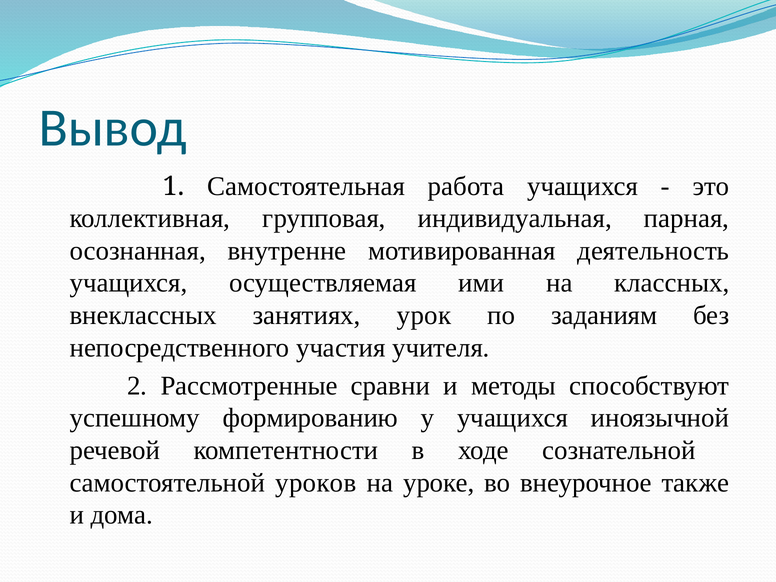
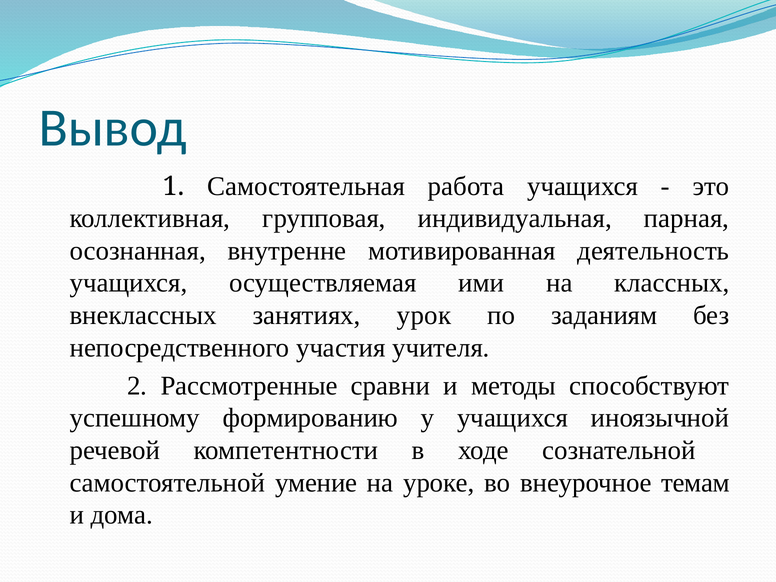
уроков: уроков -> умение (316, 483)
также: также -> темам (695, 483)
